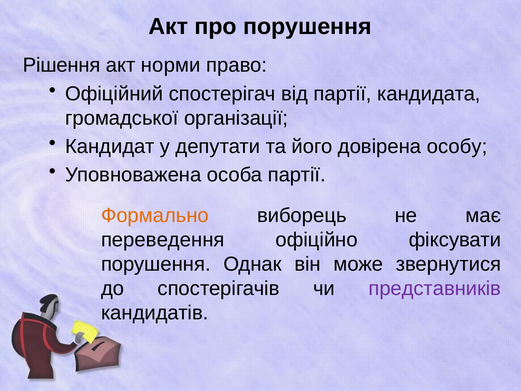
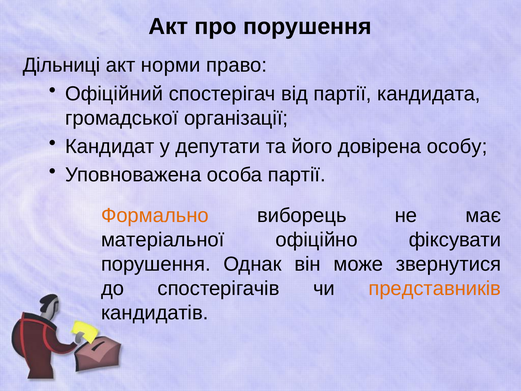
Рішення: Рішення -> Дільниці (62, 65)
переведення: переведення -> матеріальної (163, 240)
представників colour: purple -> orange (435, 288)
